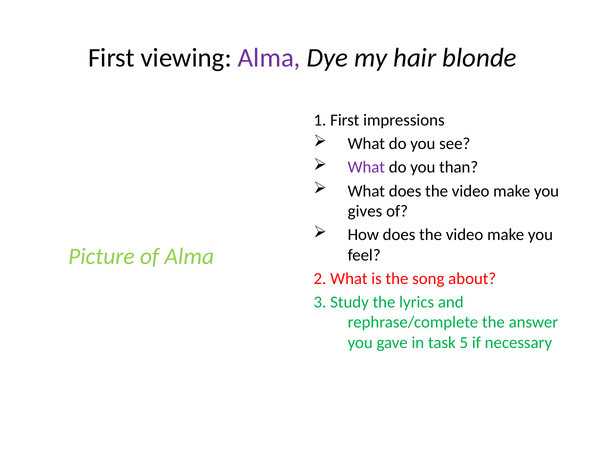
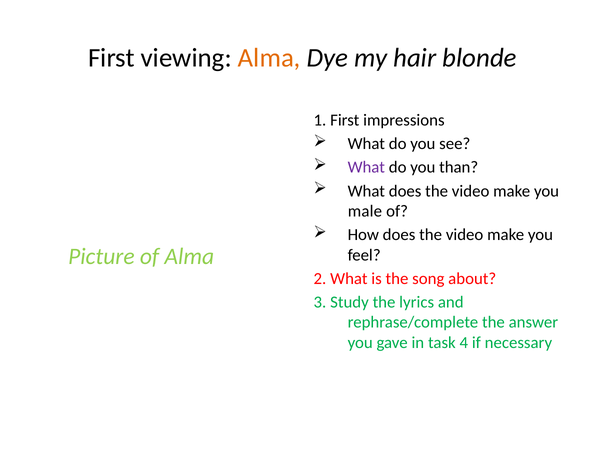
Alma colour: purple -> orange (269, 58)
gives: gives -> male (365, 211)
5: 5 -> 4 (464, 342)
